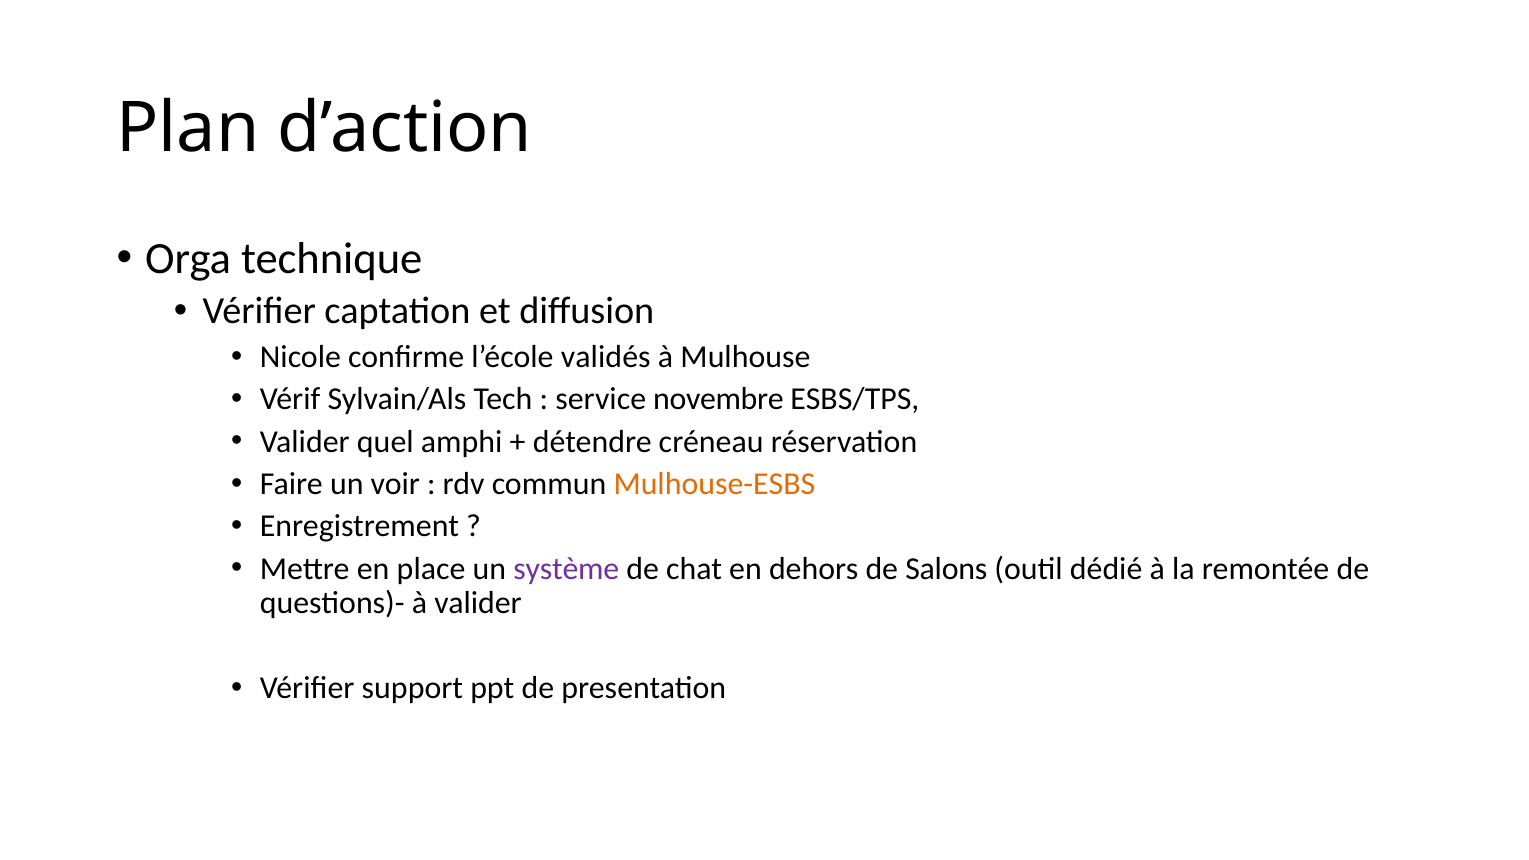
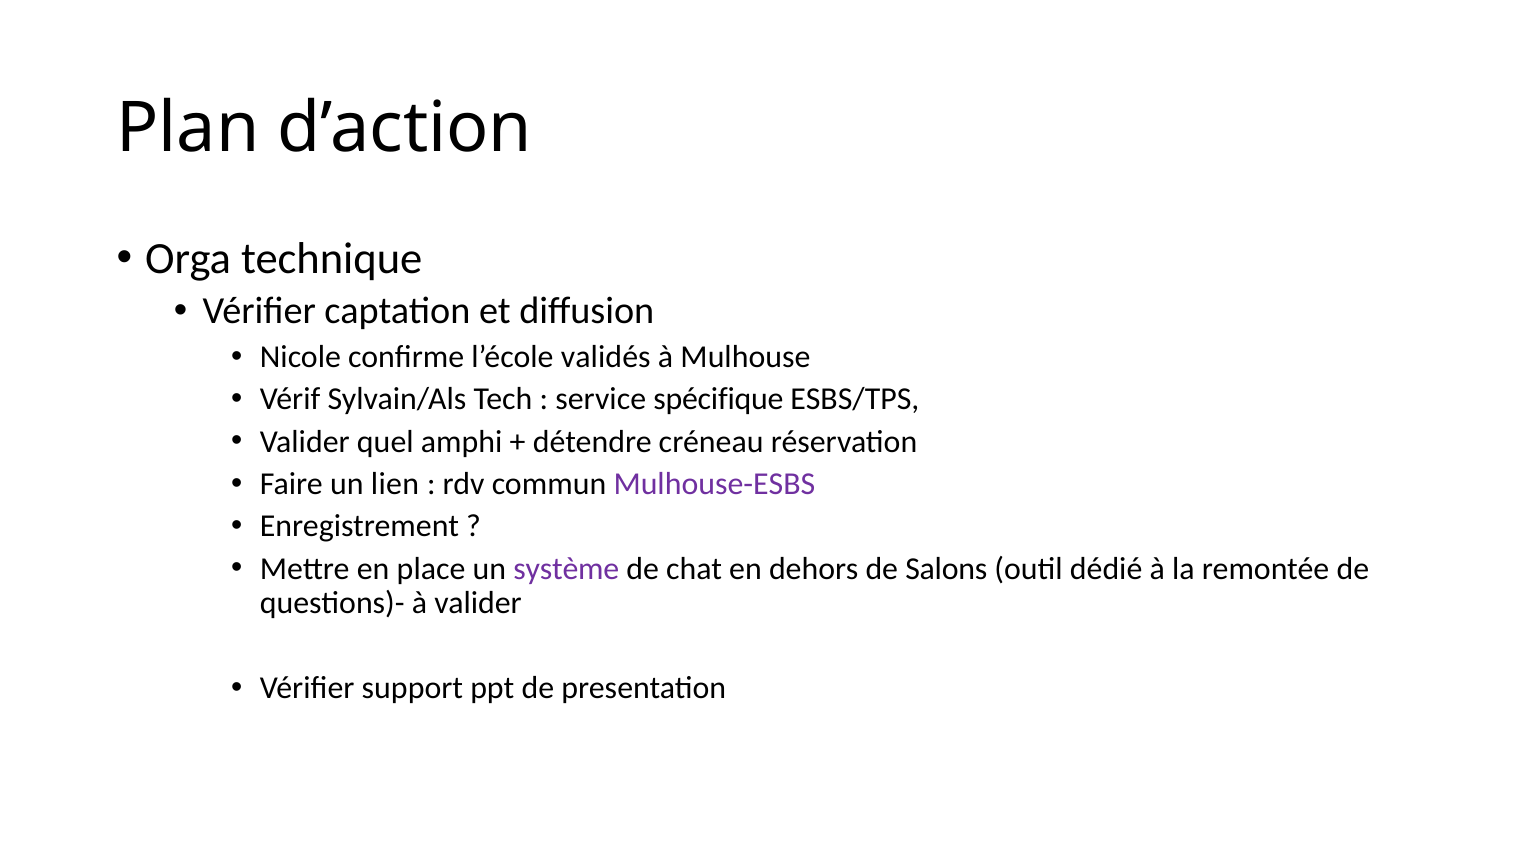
novembre: novembre -> spécifique (718, 399)
voir: voir -> lien (395, 484)
Mulhouse-ESBS colour: orange -> purple (714, 484)
